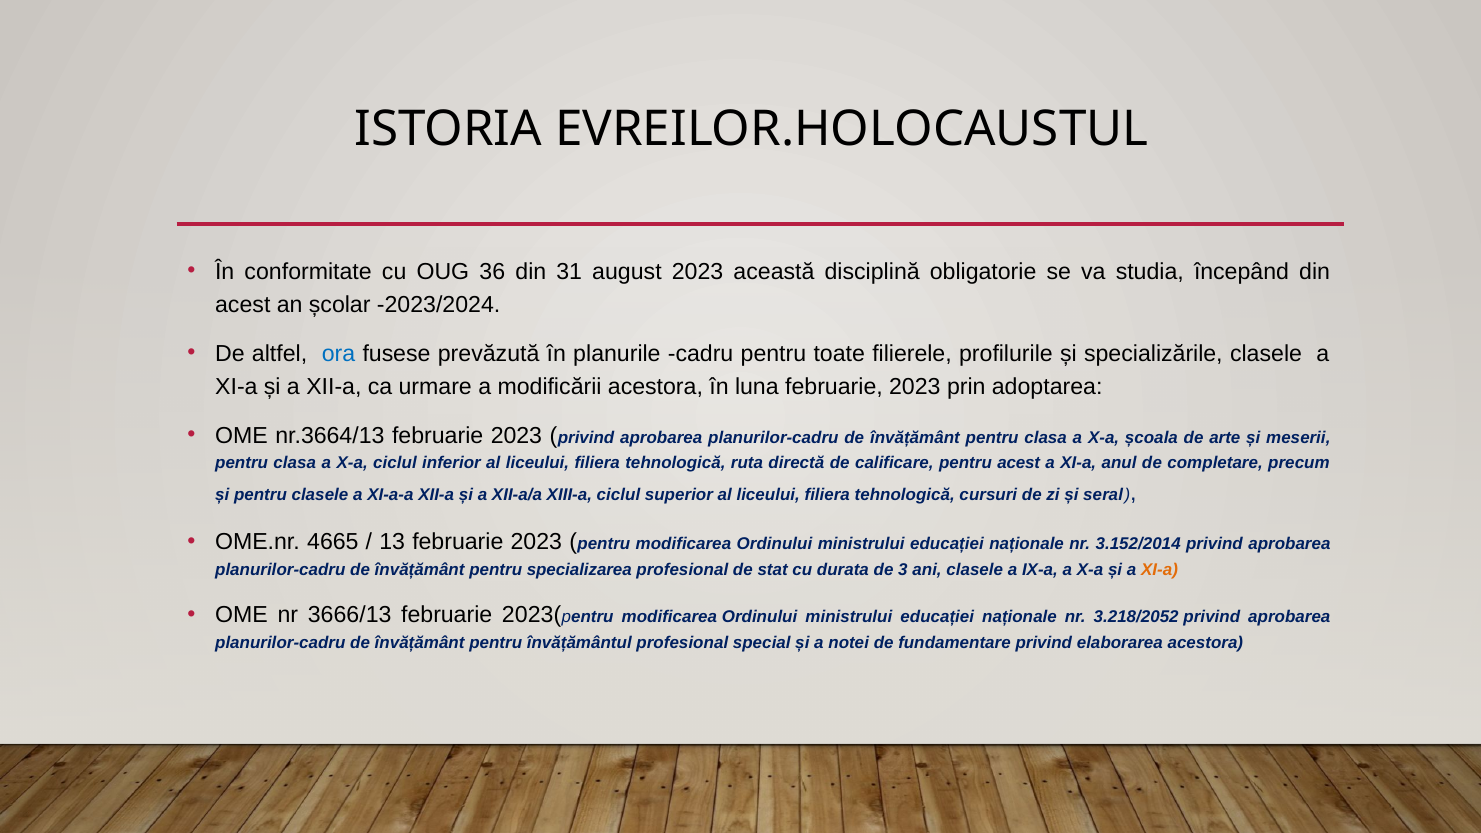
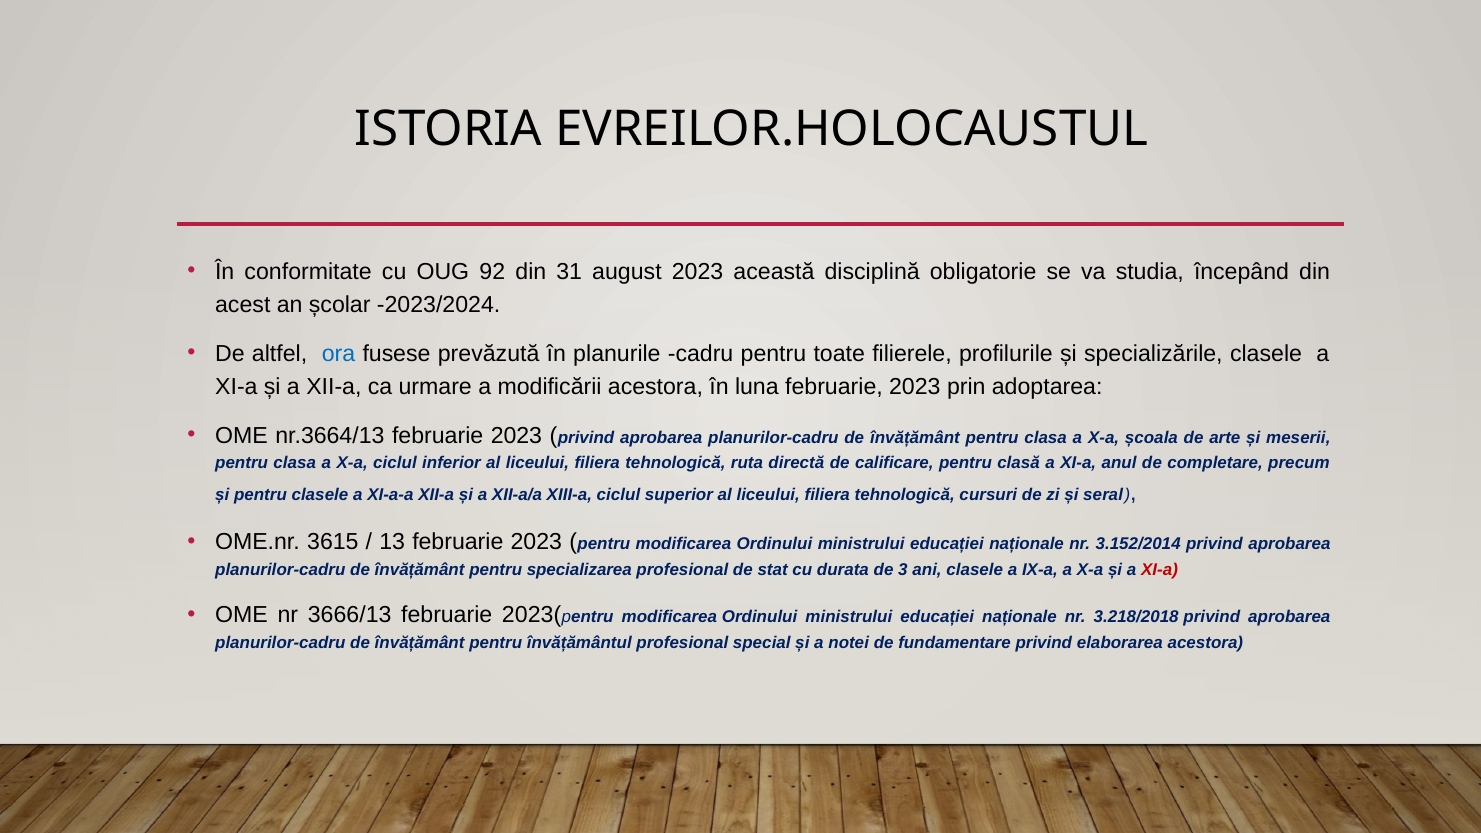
36: 36 -> 92 (492, 271)
pentru acest: acest -> clasă (1019, 463)
4665: 4665 -> 3615 (333, 542)
XI-a colour: orange -> red (1160, 570)
3.218/2052: 3.218/2052 -> 3.218/2018 (1136, 617)
